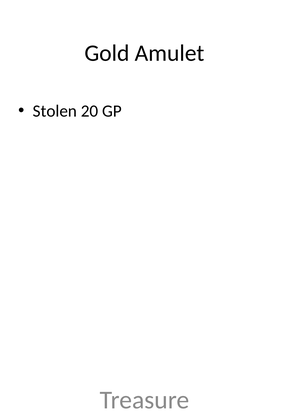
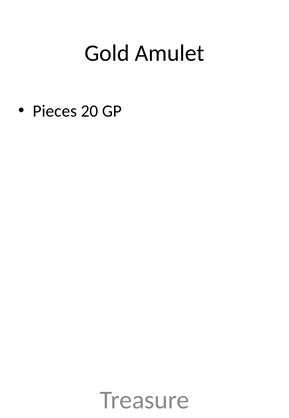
Stolen: Stolen -> Pieces (55, 111)
